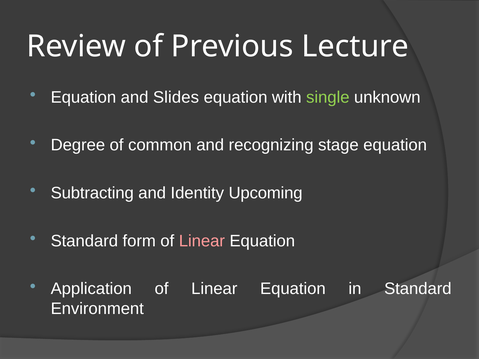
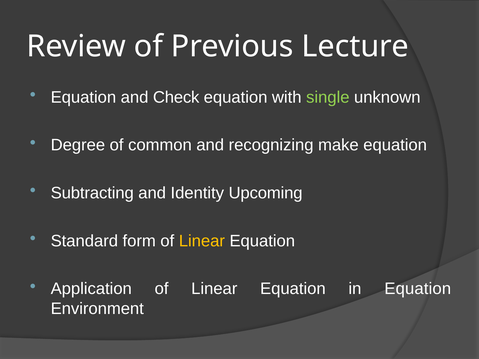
Slides: Slides -> Check (176, 97)
stage: stage -> make (338, 145)
Linear colour: pink -> yellow (202, 241)
in Standard: Standard -> Equation (418, 289)
